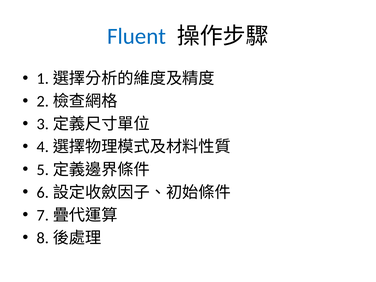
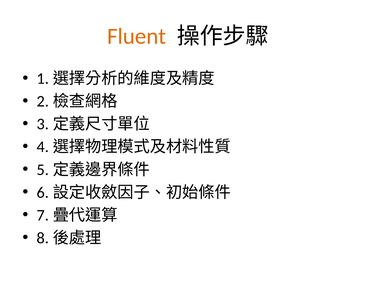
Fluent colour: blue -> orange (137, 36)
